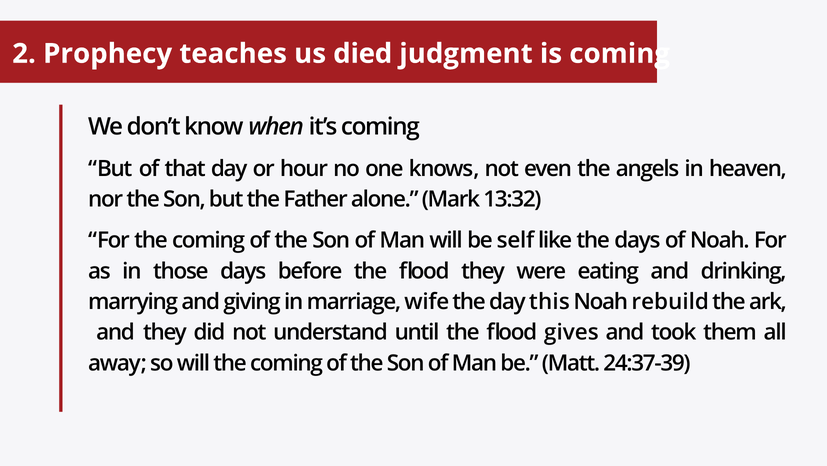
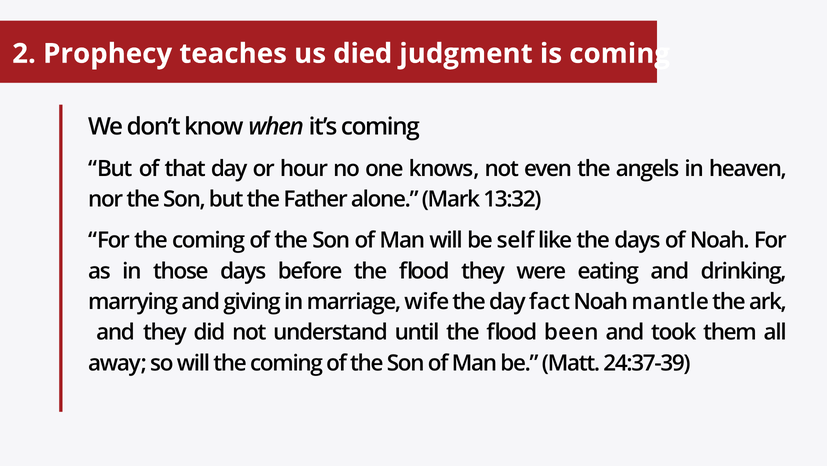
this: this -> fact (550, 302)
rebuild: rebuild -> mantle (670, 302)
gives: gives -> been (571, 333)
